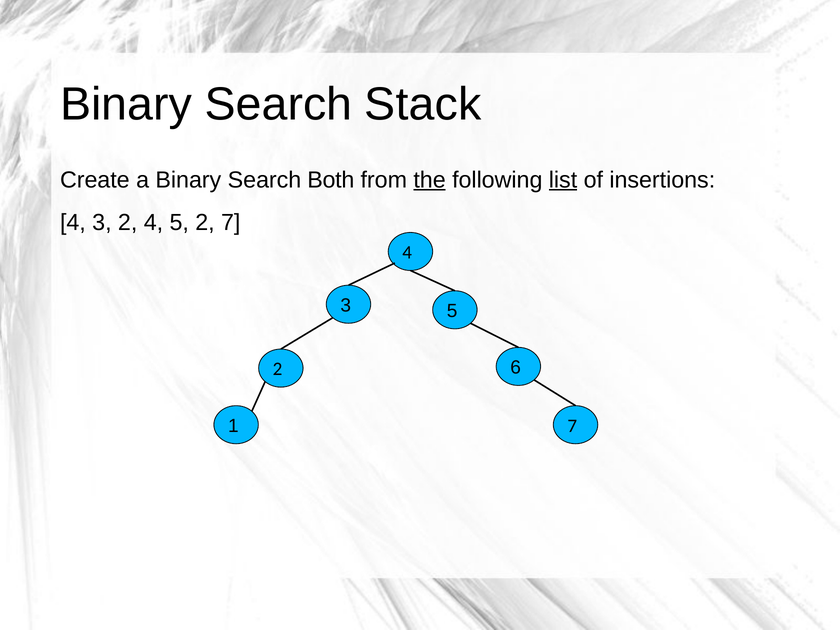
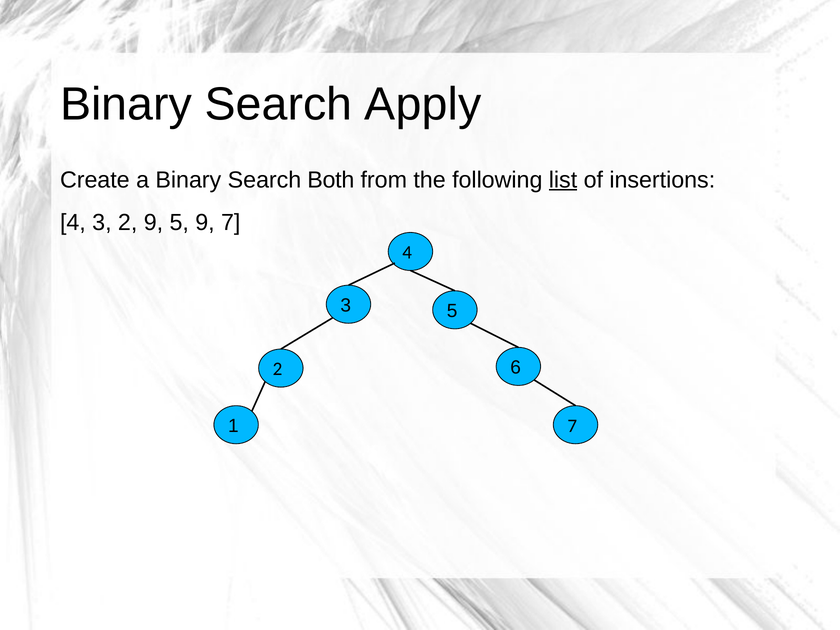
Stack: Stack -> Apply (423, 104)
the underline: present -> none (430, 180)
2 4: 4 -> 9 (153, 223)
5 2: 2 -> 9 (205, 223)
